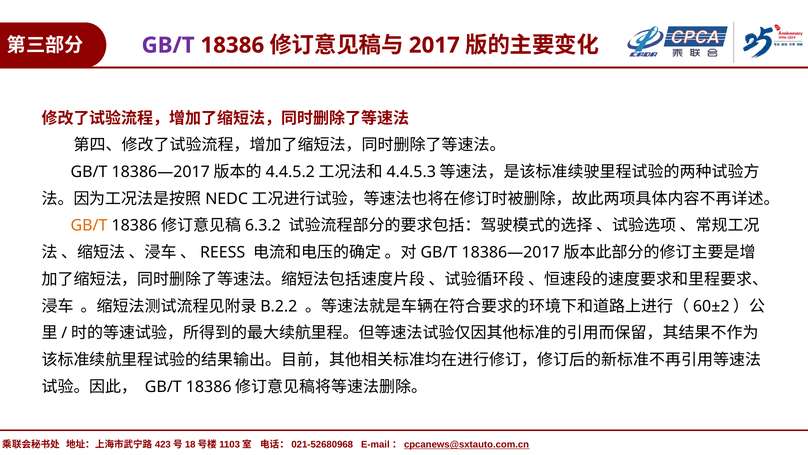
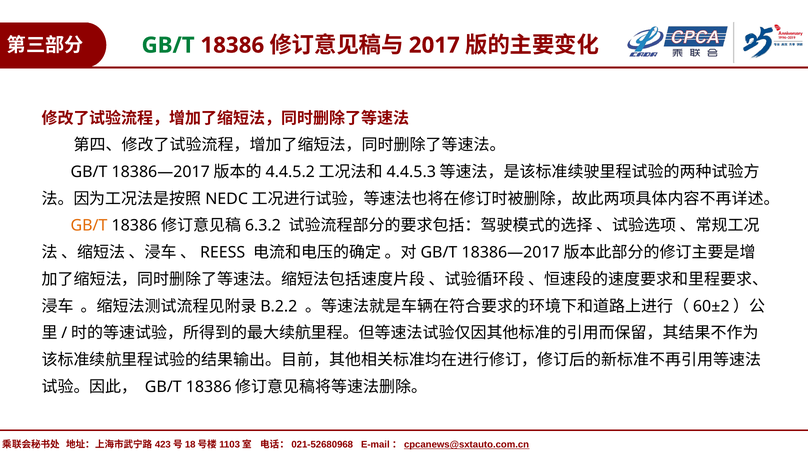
GB/T colour: purple -> green (168, 45)
